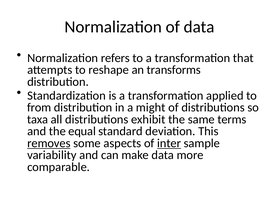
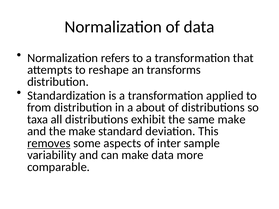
might: might -> about (151, 108)
same terms: terms -> make (232, 120)
the equal: equal -> make (82, 131)
inter underline: present -> none (169, 143)
